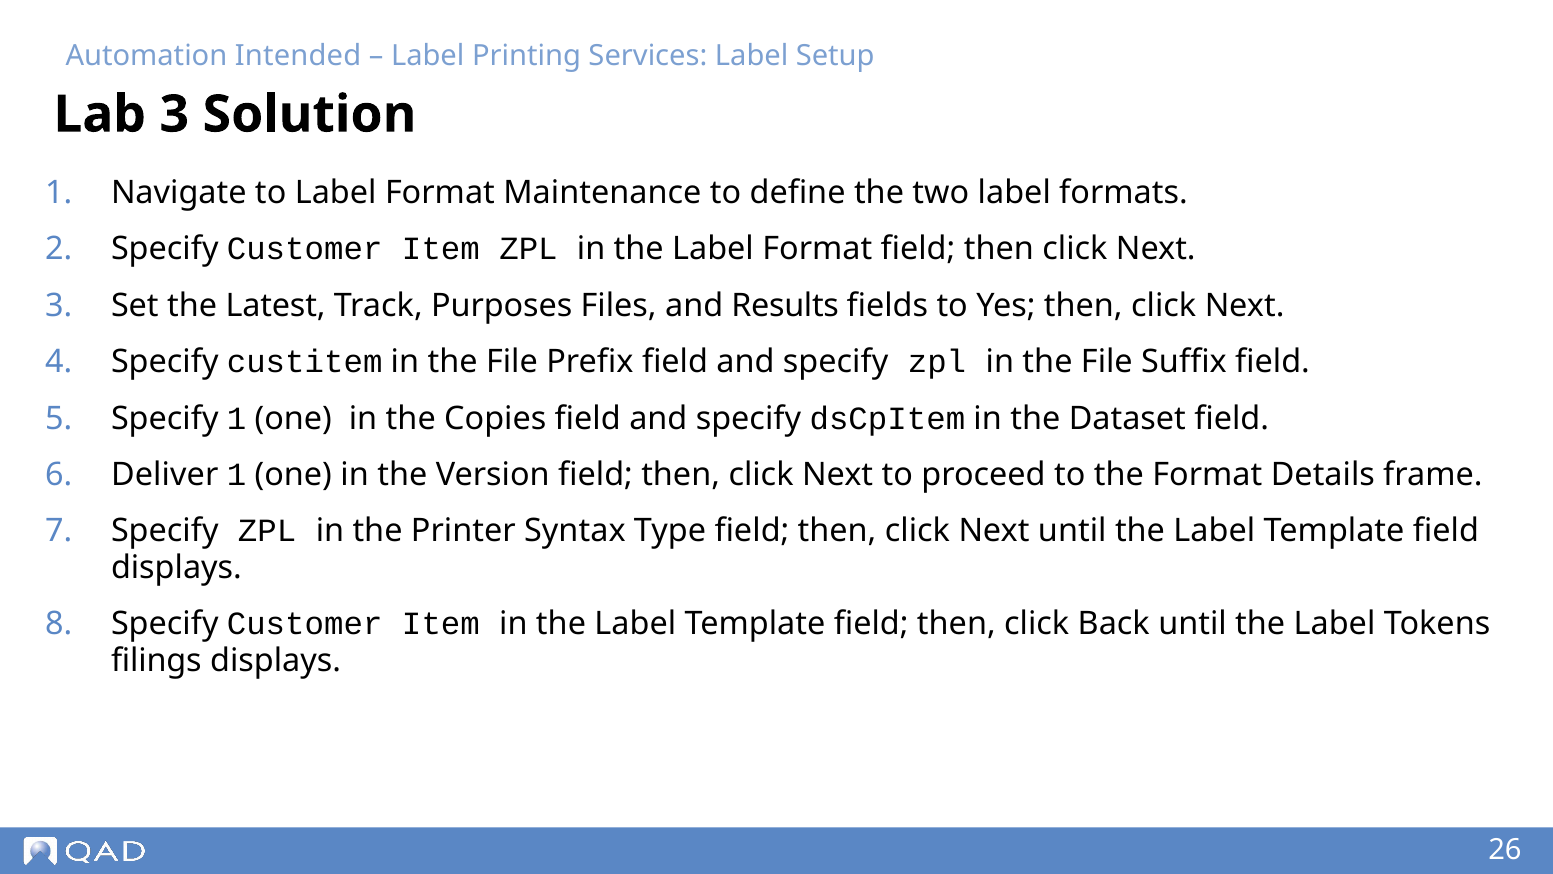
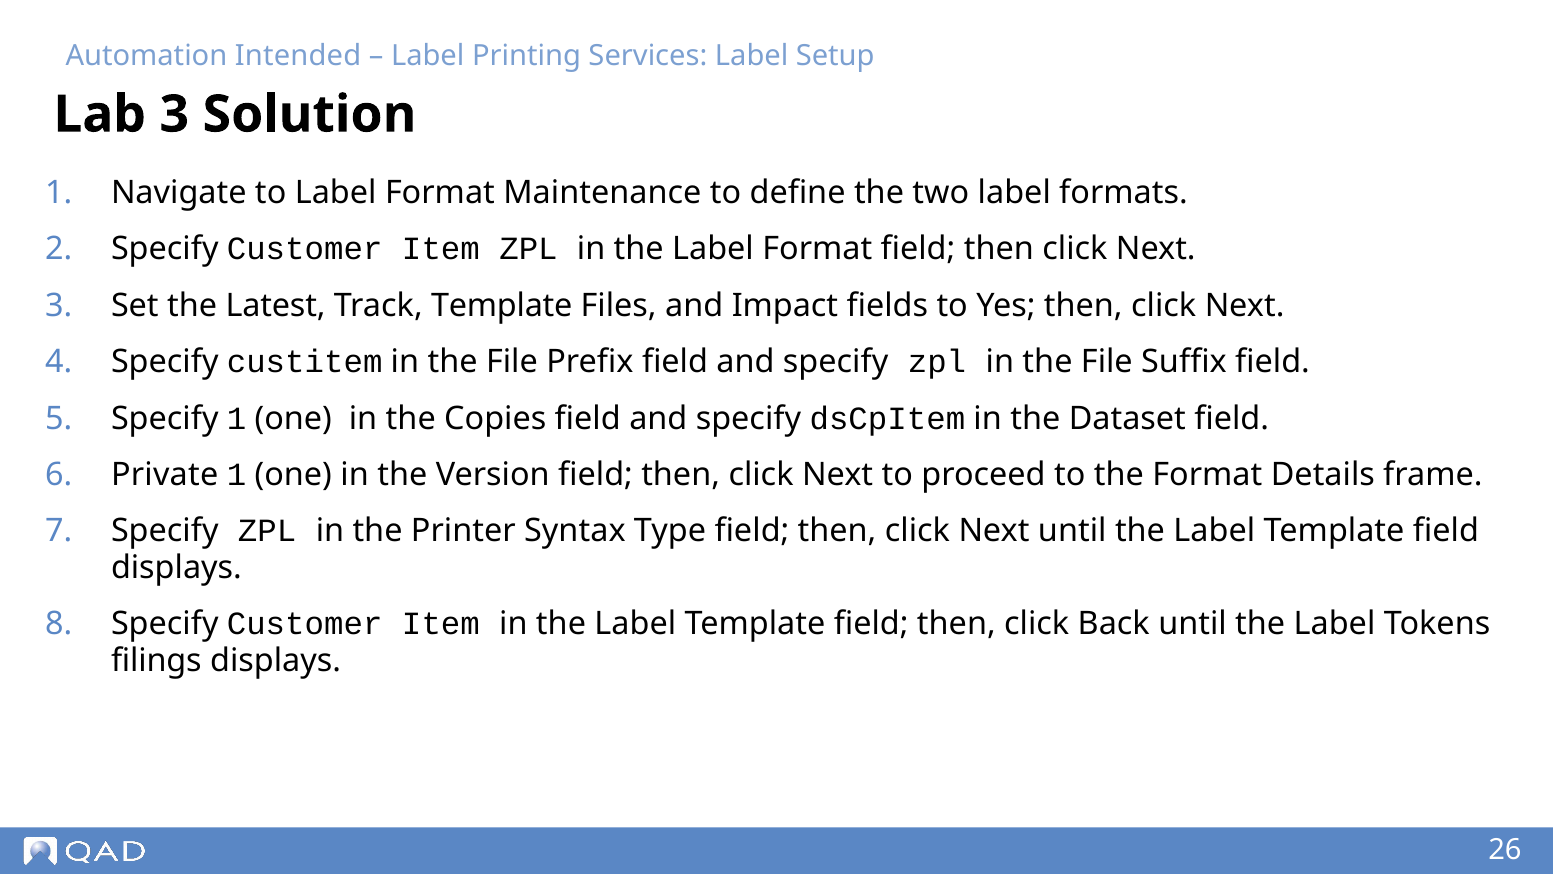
Track Purposes: Purposes -> Template (502, 305)
Results: Results -> Impact (785, 305)
Deliver: Deliver -> Private (165, 474)
